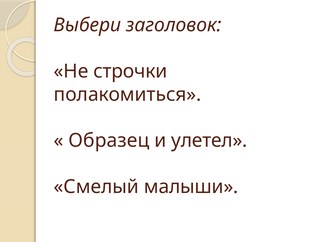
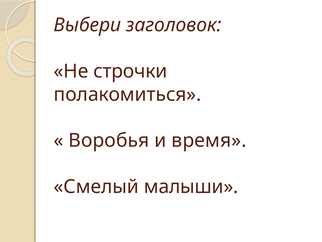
Образец: Образец -> Воробья (109, 140)
улетел: улетел -> время (209, 140)
